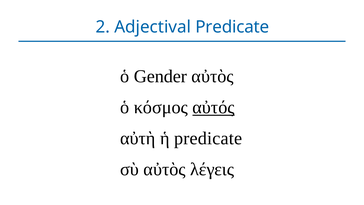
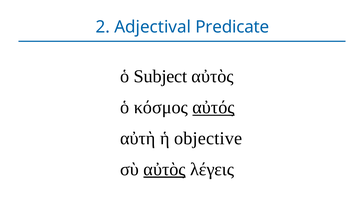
Gender: Gender -> Subject (160, 76)
ἡ predicate: predicate -> objective (208, 138)
αὐτὸς underline: none -> present (165, 169)
